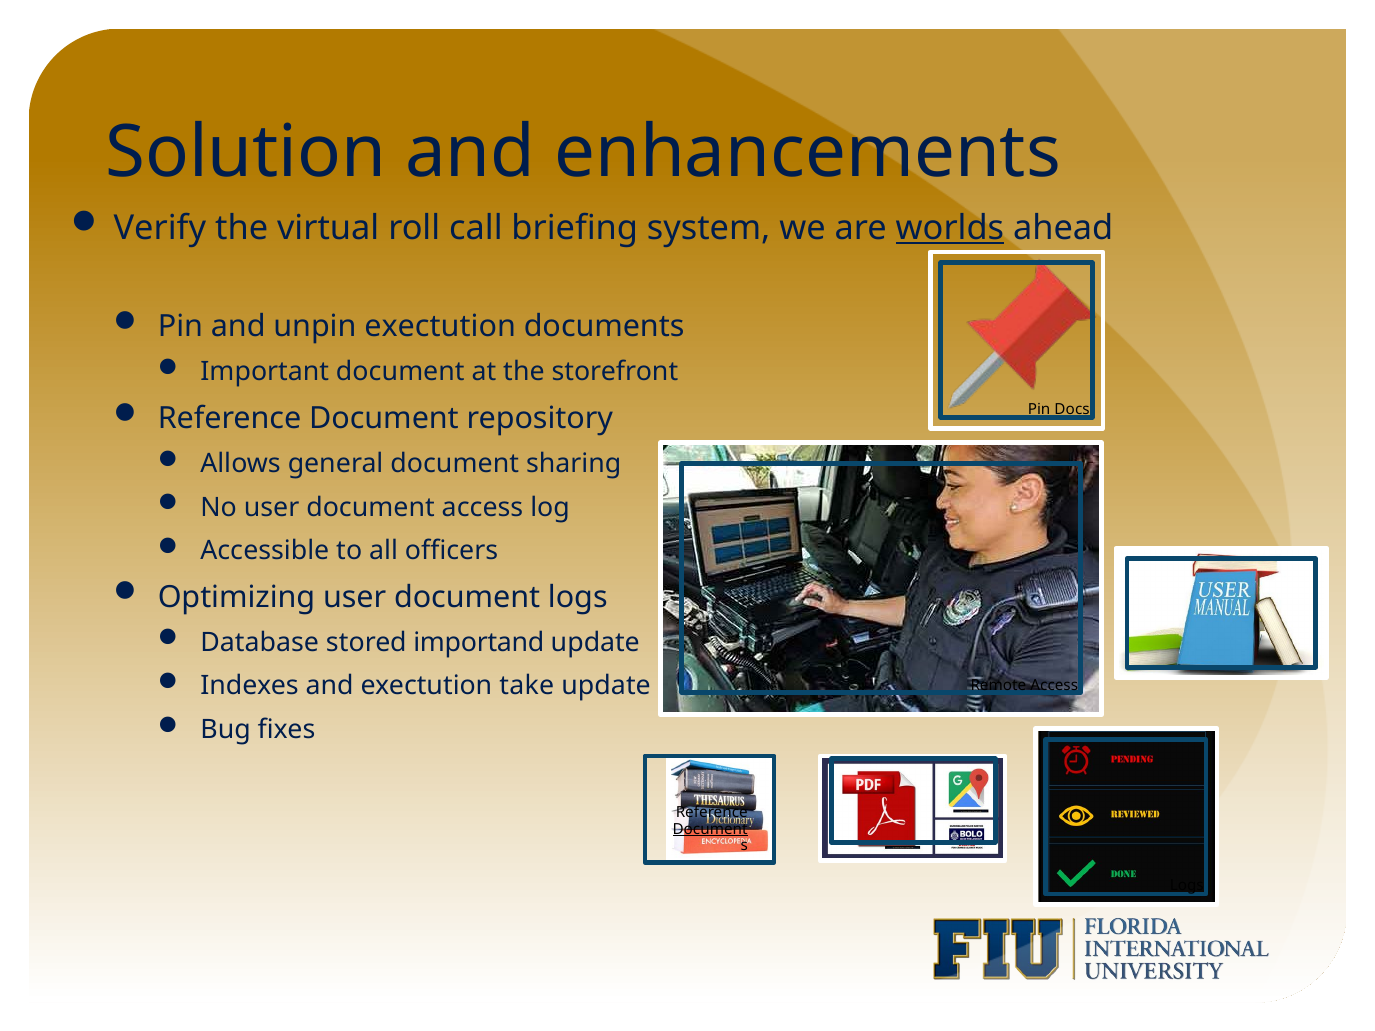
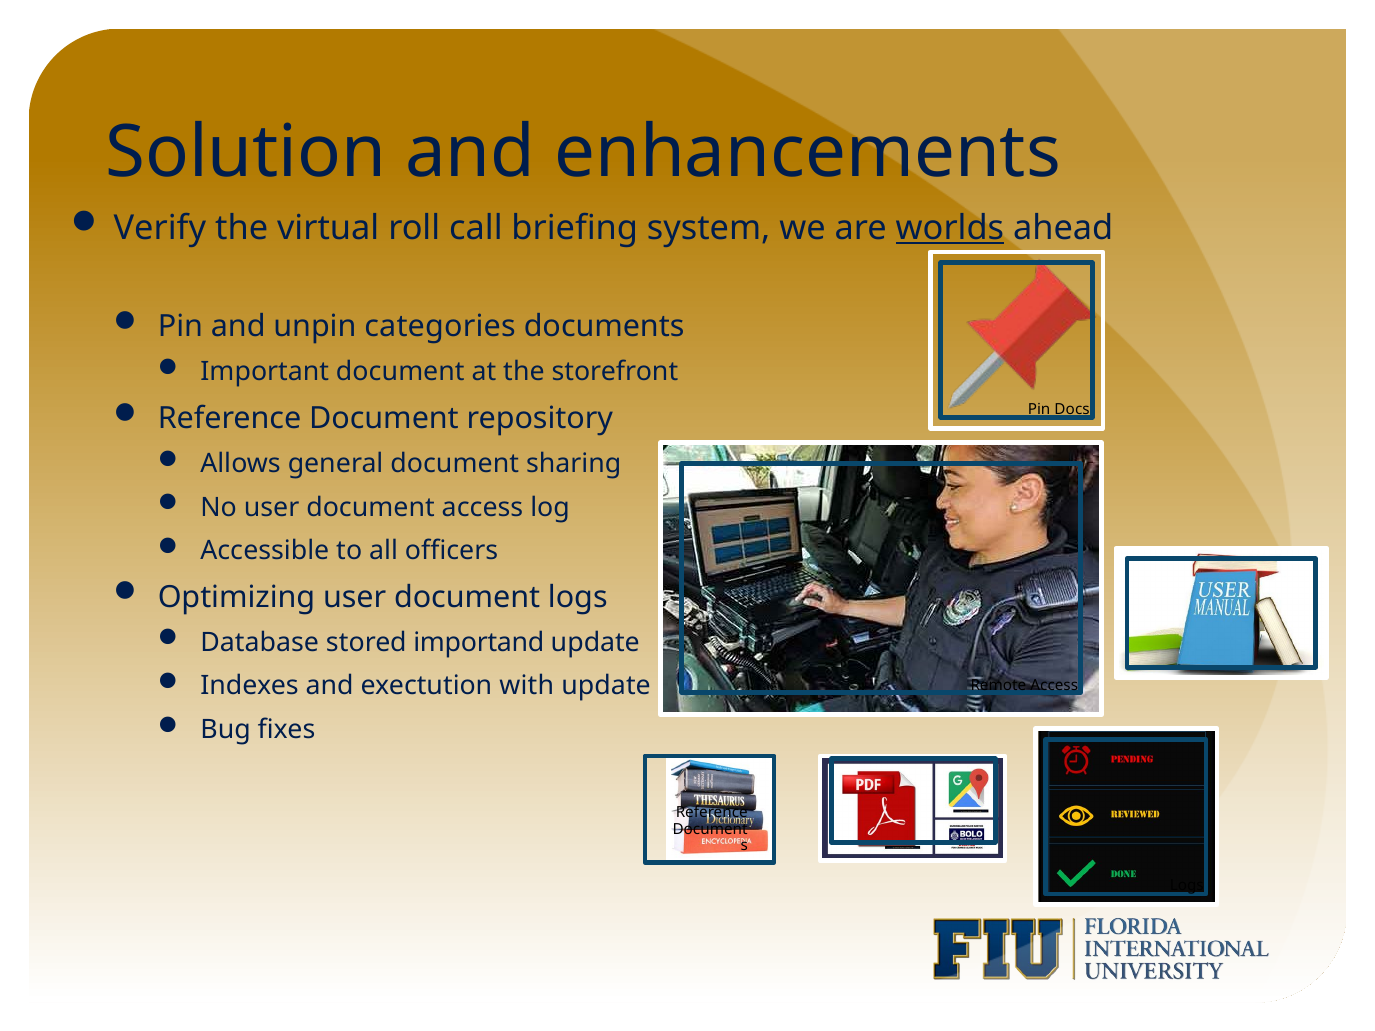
unpin exectution: exectution -> categories (440, 327)
take: take -> with (527, 686)
Document underline: present -> none (710, 830)
